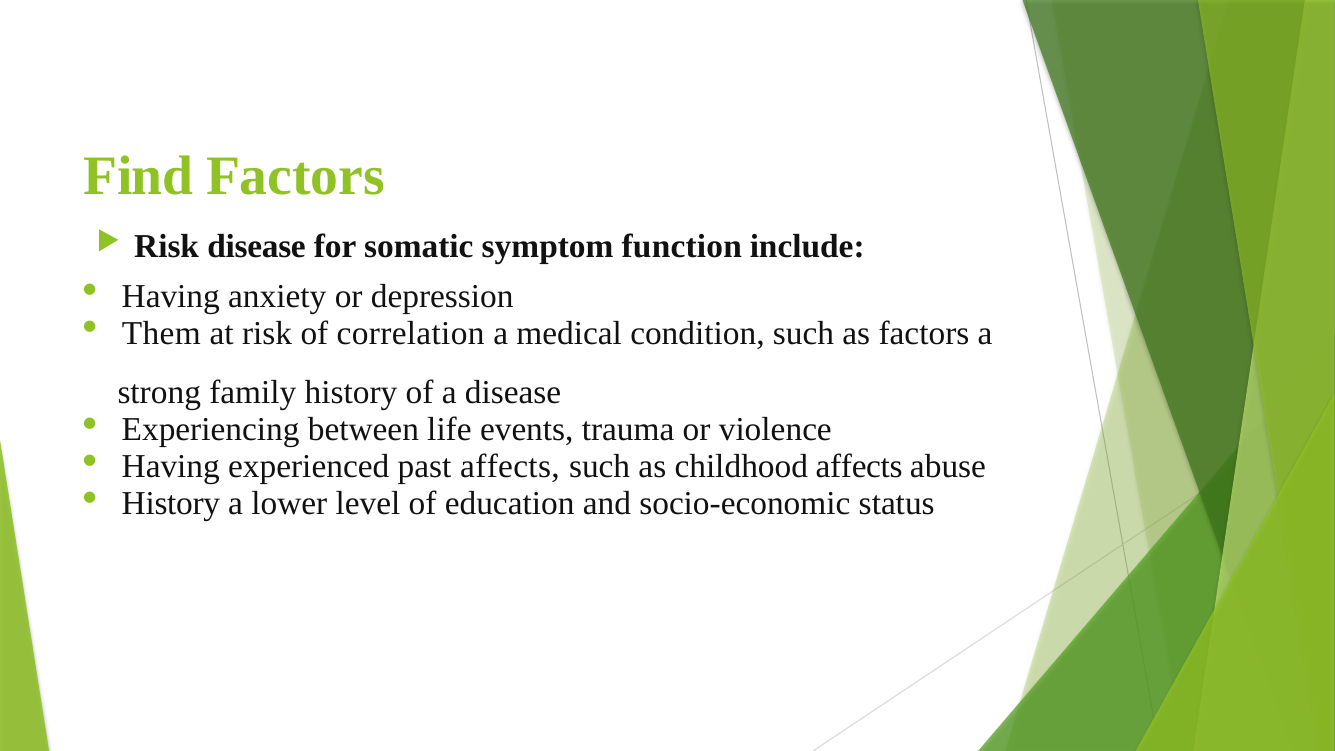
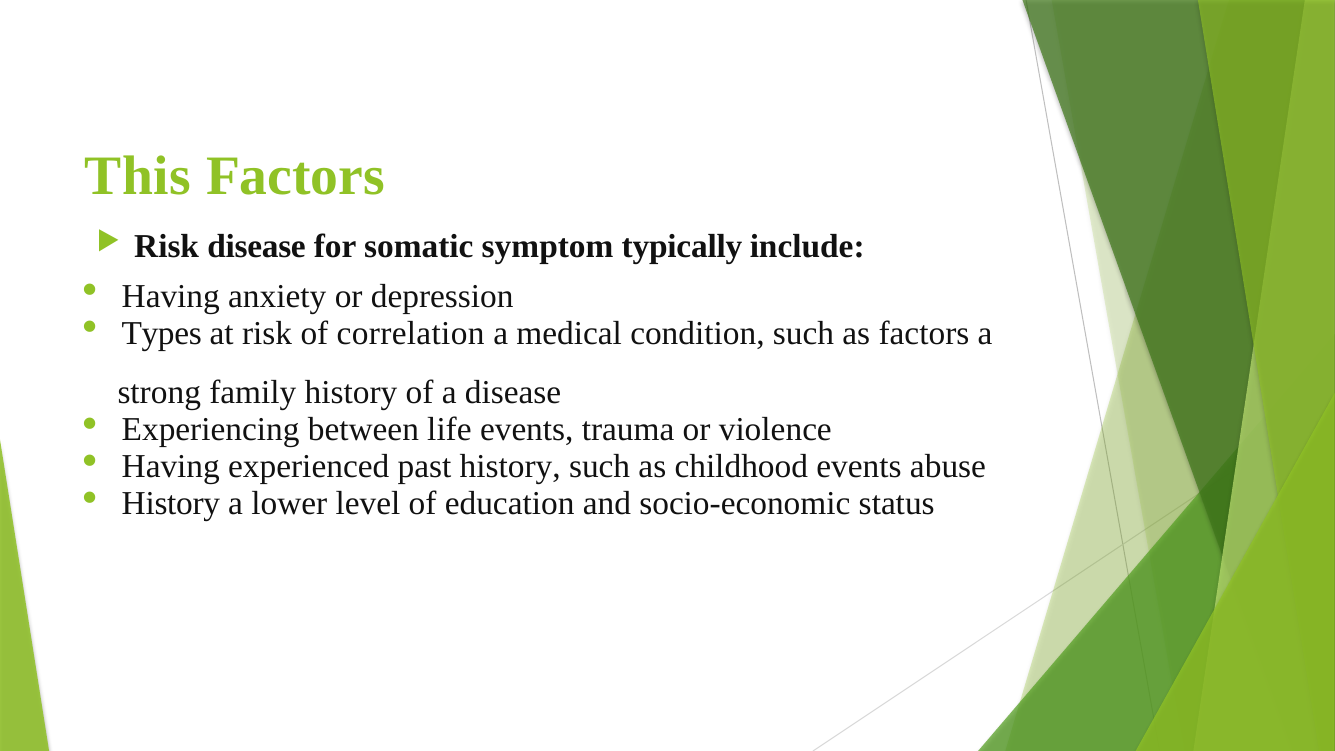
Find: Find -> This (138, 176)
function: function -> typically (682, 247)
Them: Them -> Types (162, 333)
past affects: affects -> history (510, 467)
childhood affects: affects -> events (859, 467)
